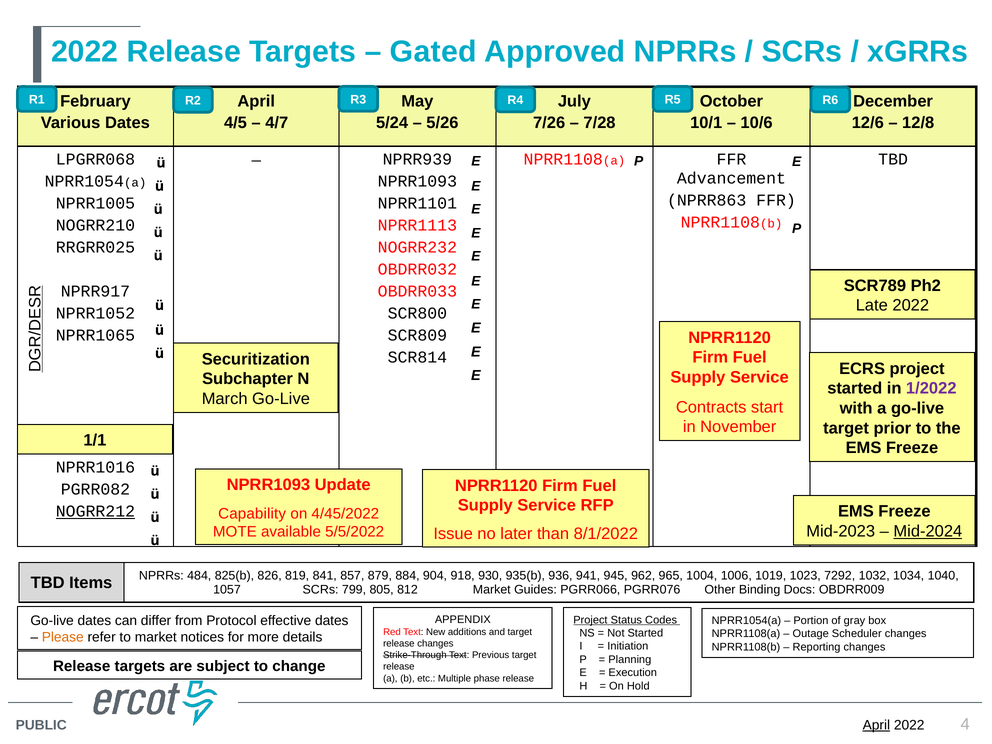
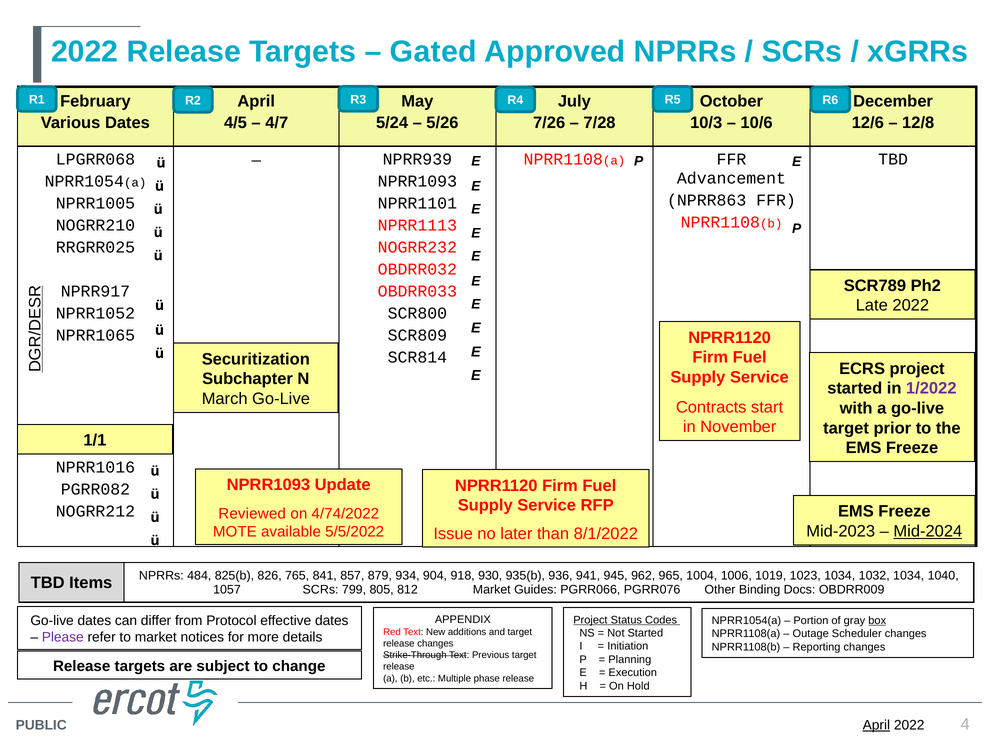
10/1: 10/1 -> 10/3 (706, 123)
NOGRR212 underline: present -> none (95, 511)
Capability: Capability -> Reviewed (252, 514)
4/45/2022: 4/45/2022 -> 4/74/2022 (345, 514)
819: 819 -> 765 (297, 576)
884: 884 -> 934 (408, 576)
1023 7292: 7292 -> 1034 (840, 576)
box underline: none -> present (877, 621)
Please colour: orange -> purple (63, 637)
